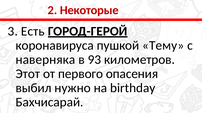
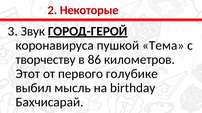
Есть: Есть -> Звук (33, 31)
Тему: Тему -> Тема (163, 46)
наверняка: наверняка -> творчеству (46, 60)
93: 93 -> 86 (94, 60)
опасения: опасения -> голубике (132, 74)
нужно: нужно -> мысль (73, 88)
